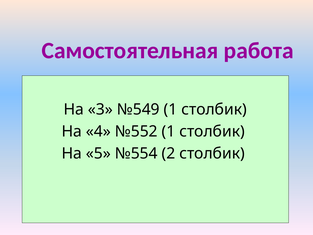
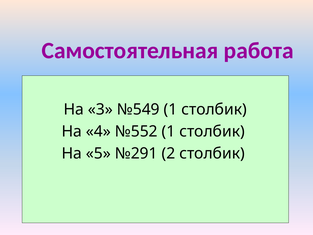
№554: №554 -> №291 (136, 153)
